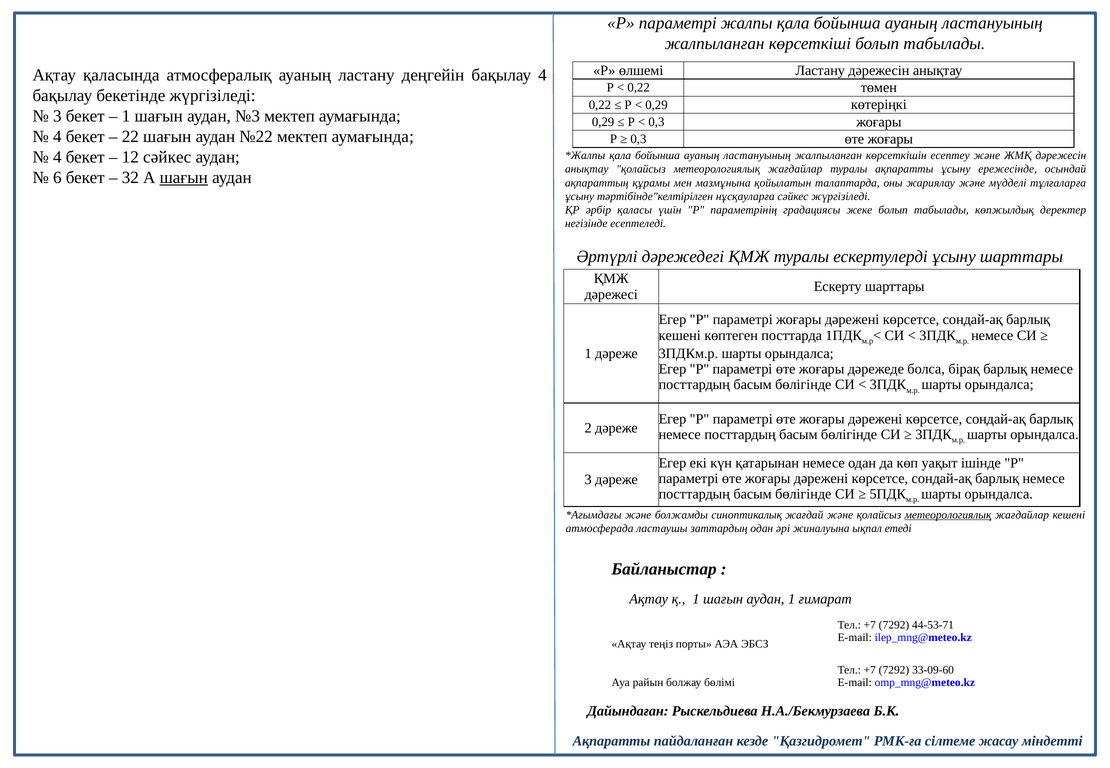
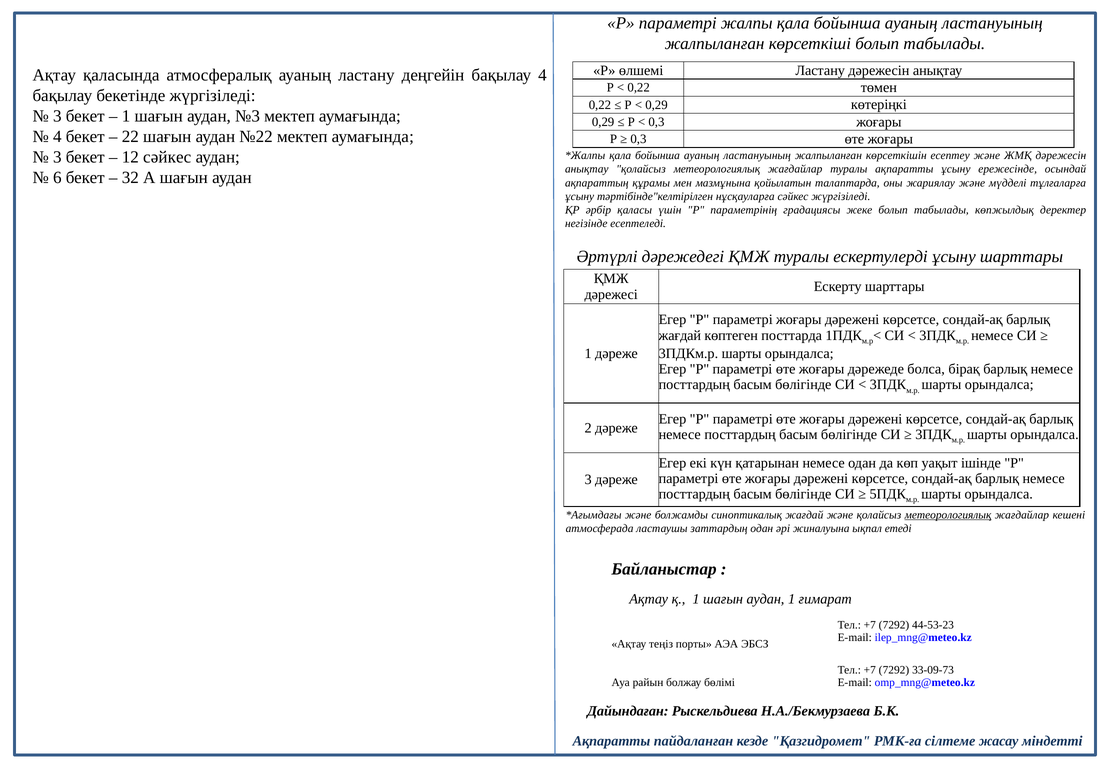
4: 4 -> 3 (57, 157)
шағын underline: present -> none (184, 178)
кешені: кешені -> жағдай (680, 336)
44-53-71: 44-53-71 -> 44-53-23 (933, 625)
33-09-60: 33-09-60 -> 33-09-73 (933, 670)
